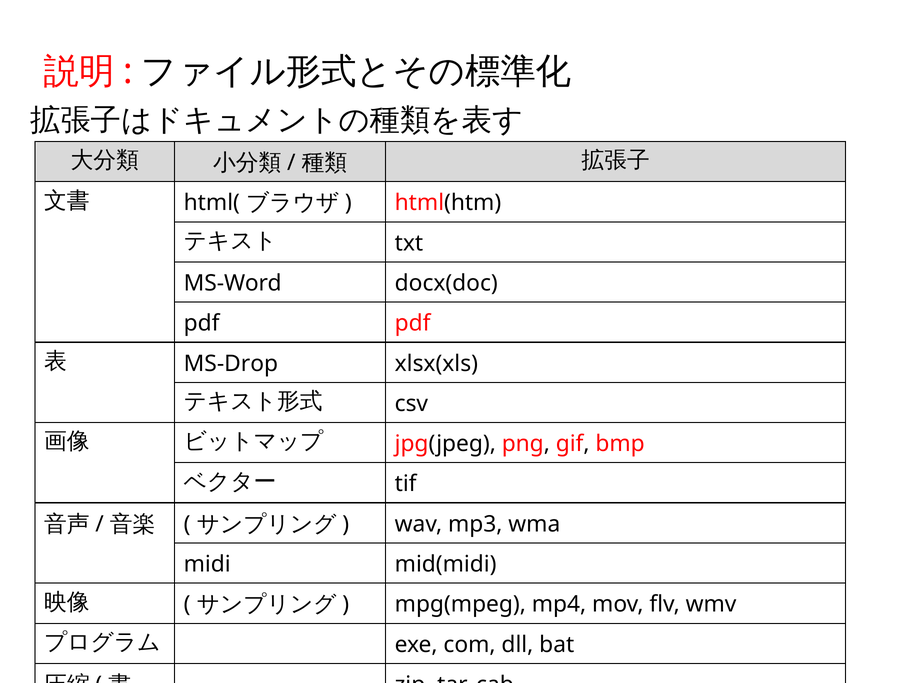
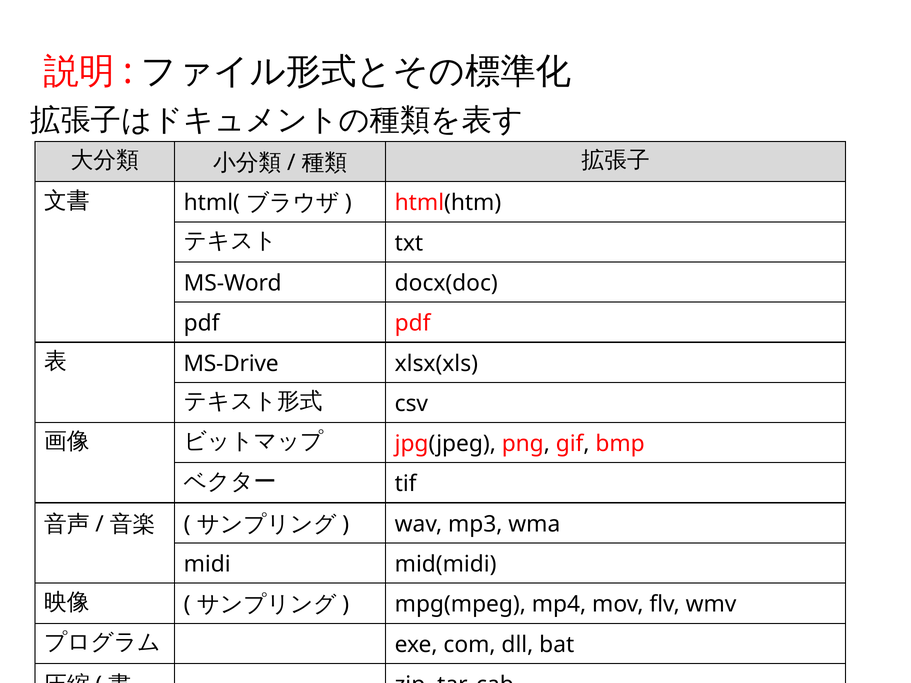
MS-Drop: MS-Drop -> MS-Drive (231, 364)
